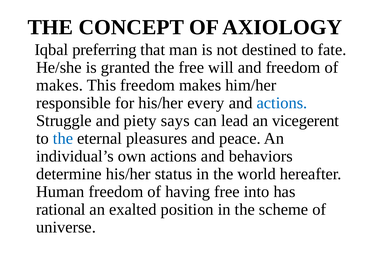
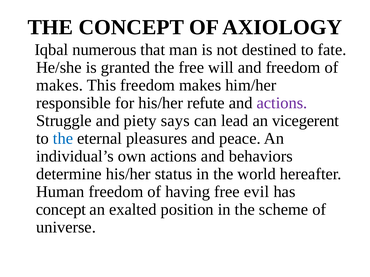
preferring: preferring -> numerous (104, 50)
every: every -> refute (206, 103)
actions colour: blue -> purple (282, 103)
into: into -> evil (257, 192)
rational: rational -> concept (61, 210)
